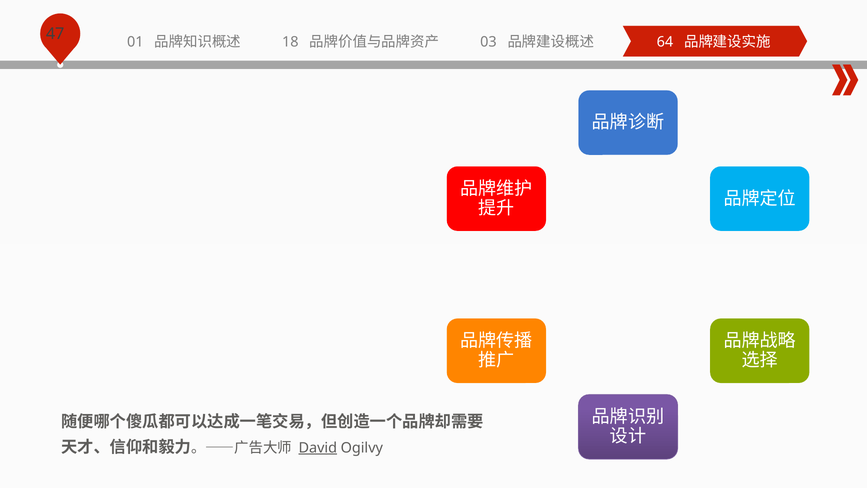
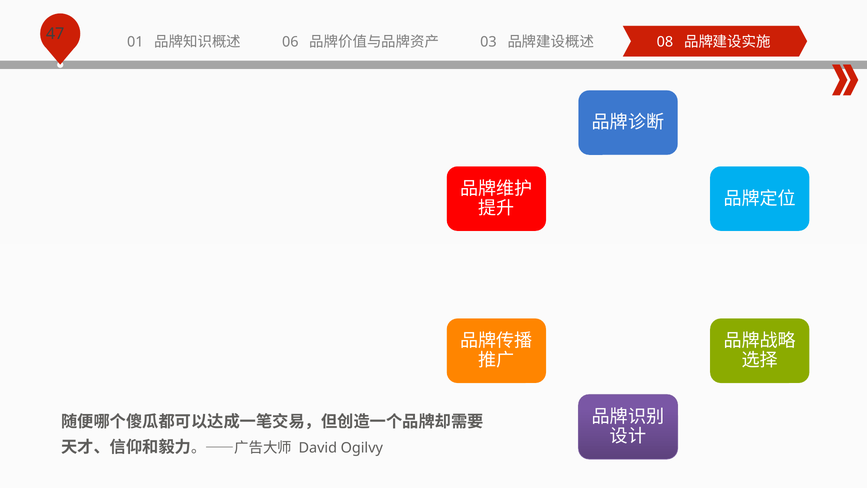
64: 64 -> 08 (665, 42)
18: 18 -> 06 (290, 42)
David underline: present -> none (318, 448)
